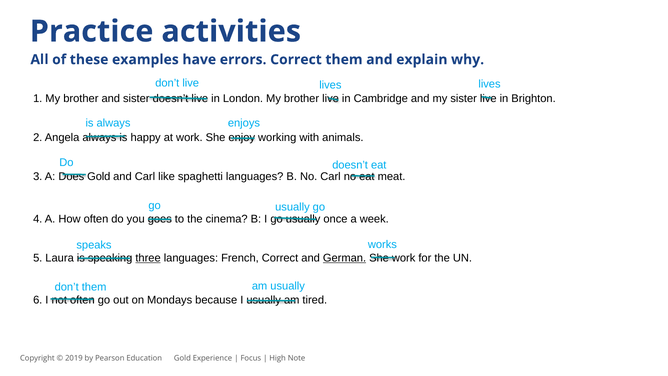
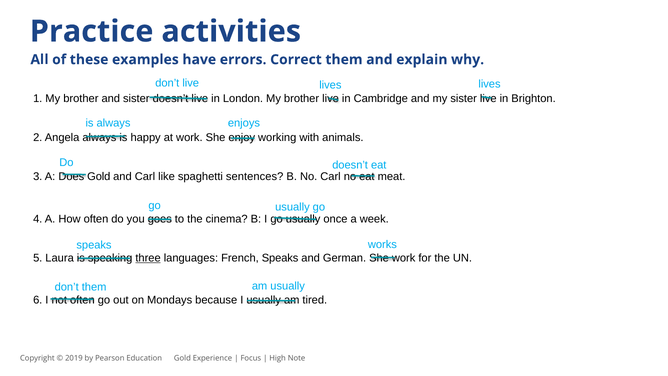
spaghetti languages: languages -> sentences (255, 177)
French Correct: Correct -> Speaks (280, 258)
German underline: present -> none (345, 258)
